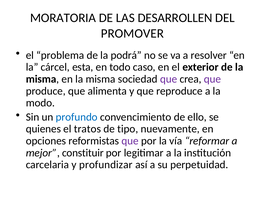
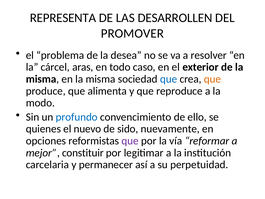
MORATORIA: MORATORIA -> REPRESENTA (63, 18)
podrá: podrá -> desea (126, 55)
esta: esta -> aras (83, 67)
que colour: purple -> blue (169, 79)
que colour: purple -> orange (212, 79)
tratos: tratos -> nuevo (87, 129)
tipo: tipo -> sido (128, 129)
profundizar: profundizar -> permanecer (106, 165)
